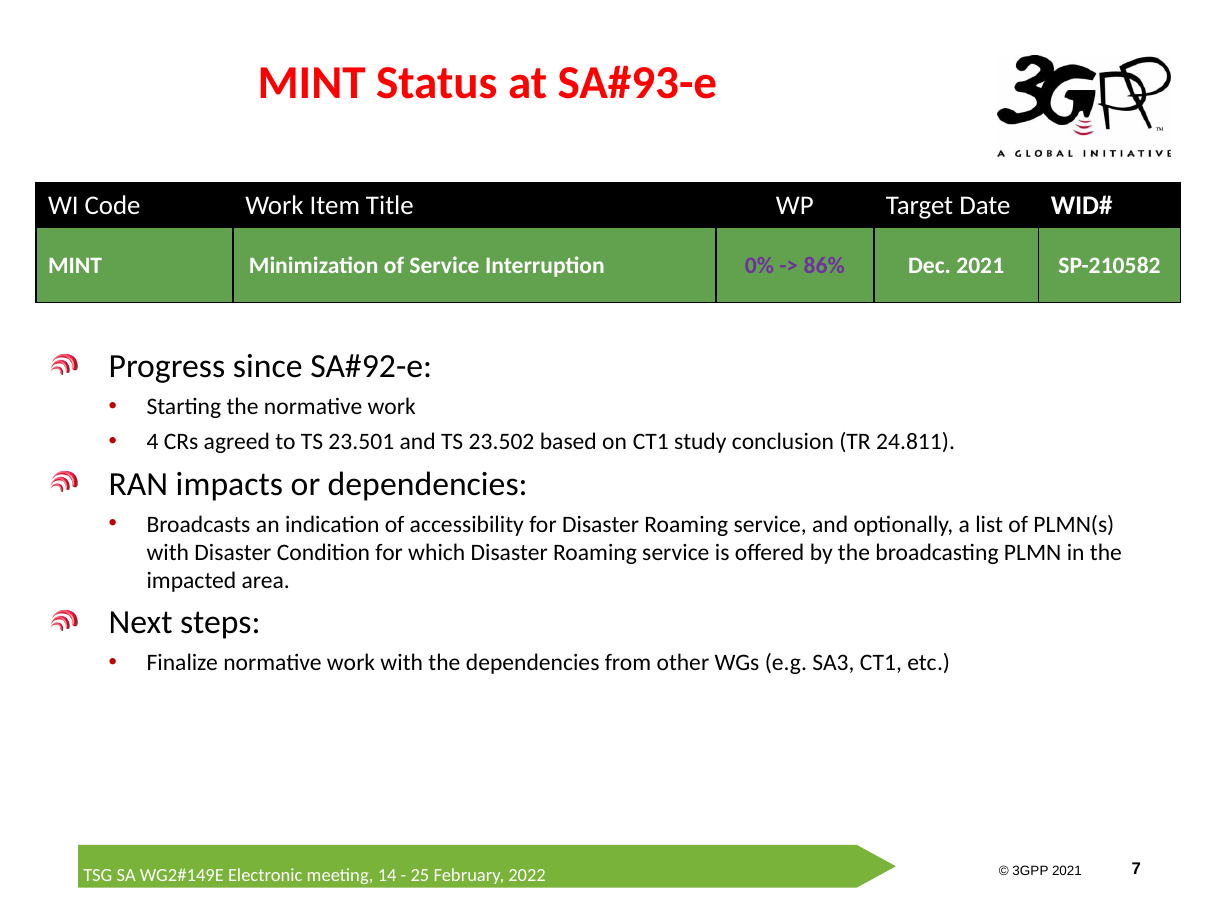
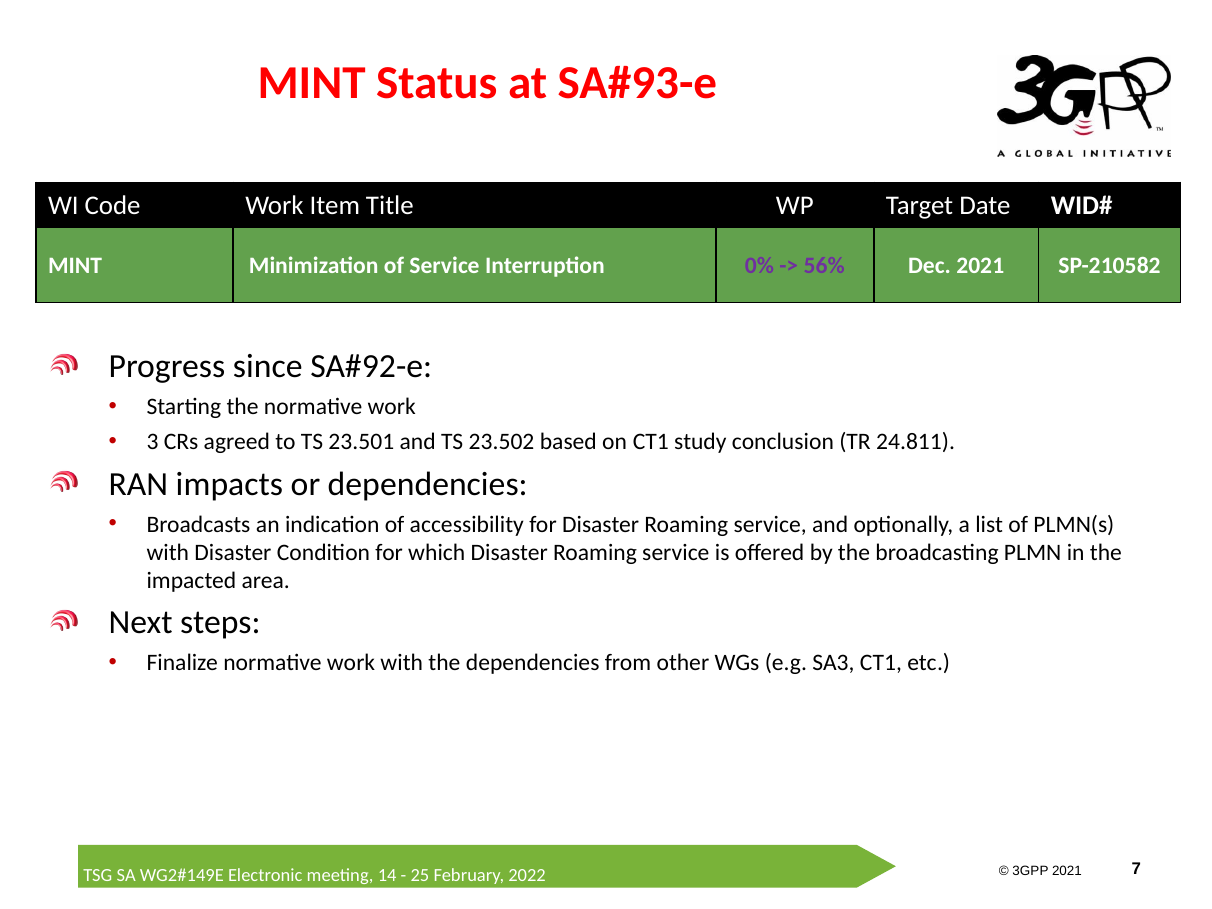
86%: 86% -> 56% (824, 265)
4: 4 -> 3 (153, 442)
